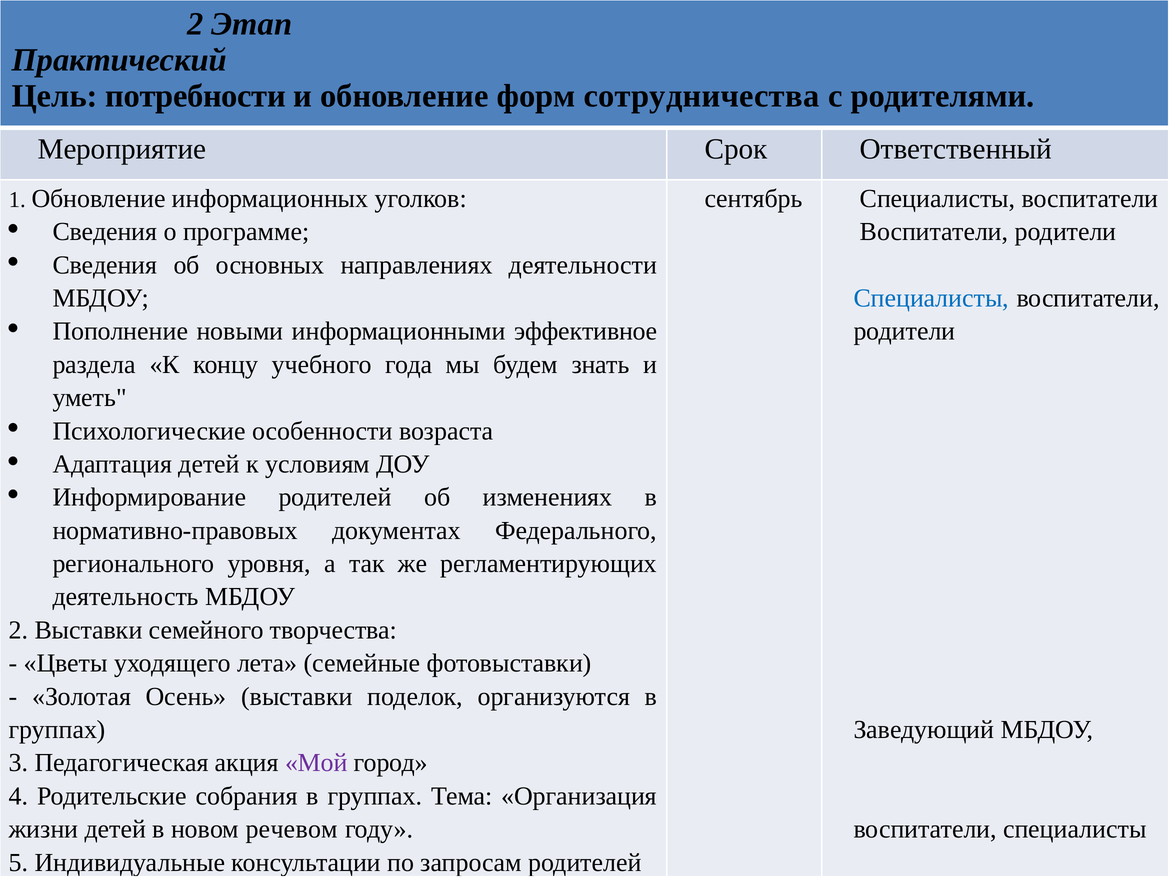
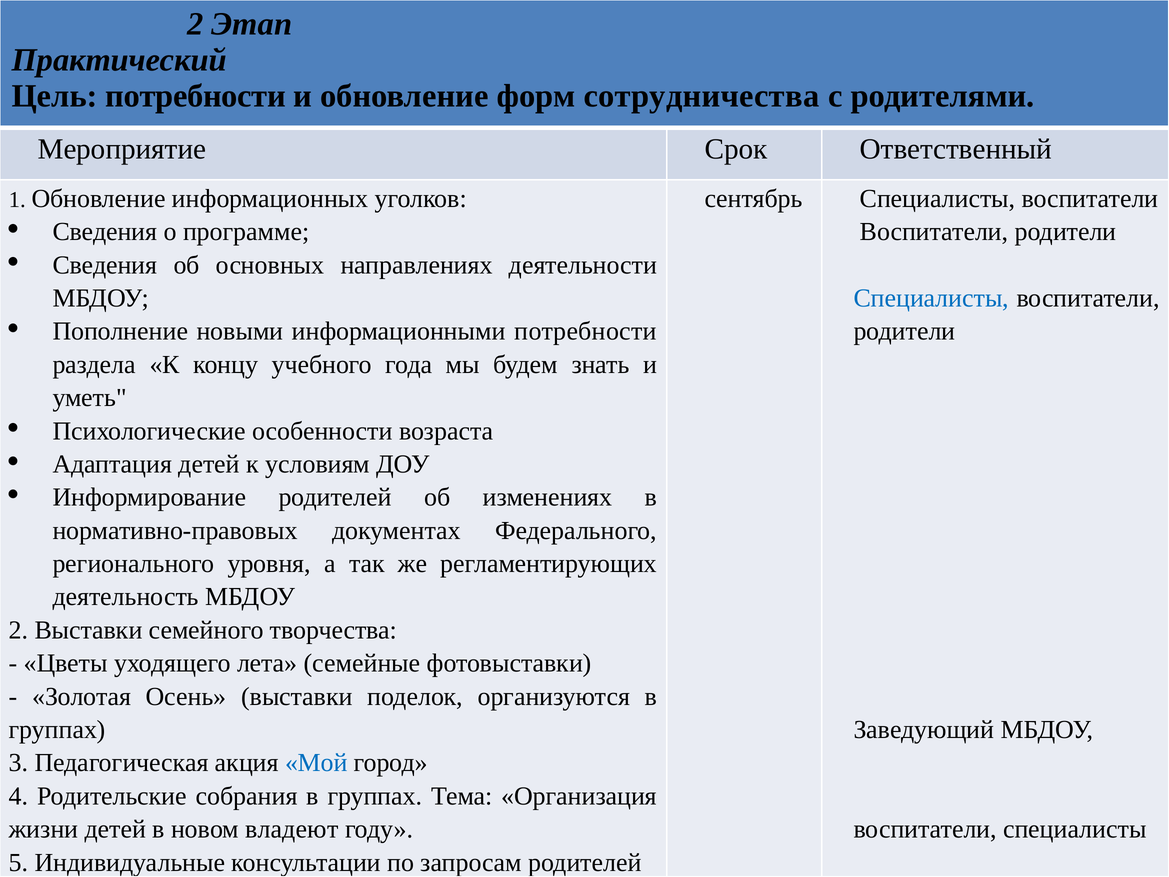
информационными эффективное: эффективное -> потребности (585, 331)
Мой colour: purple -> blue (316, 763)
речевом: речевом -> владеют (292, 829)
